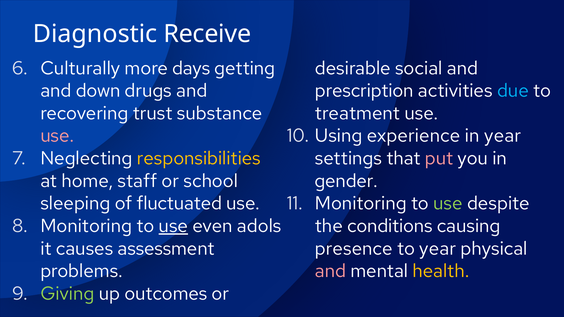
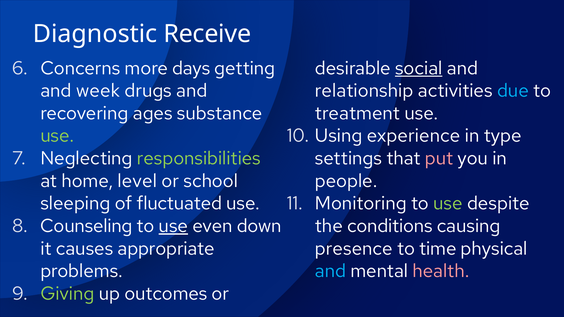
Culturally: Culturally -> Concerns (80, 68)
social underline: none -> present (419, 68)
down: down -> week (98, 91)
prescription: prescription -> relationship (364, 91)
trust: trust -> ages (153, 113)
use colour: pink -> light green (57, 136)
in year: year -> type (503, 136)
responsibilities colour: yellow -> light green (199, 158)
staff: staff -> level (137, 181)
gender: gender -> people (346, 181)
Monitoring: Monitoring -> Counseling (86, 226)
adols: adols -> down (259, 226)
assessment: assessment -> appropriate (166, 249)
to year: year -> time (438, 249)
and colour: pink -> light blue (330, 271)
health colour: yellow -> pink (441, 271)
